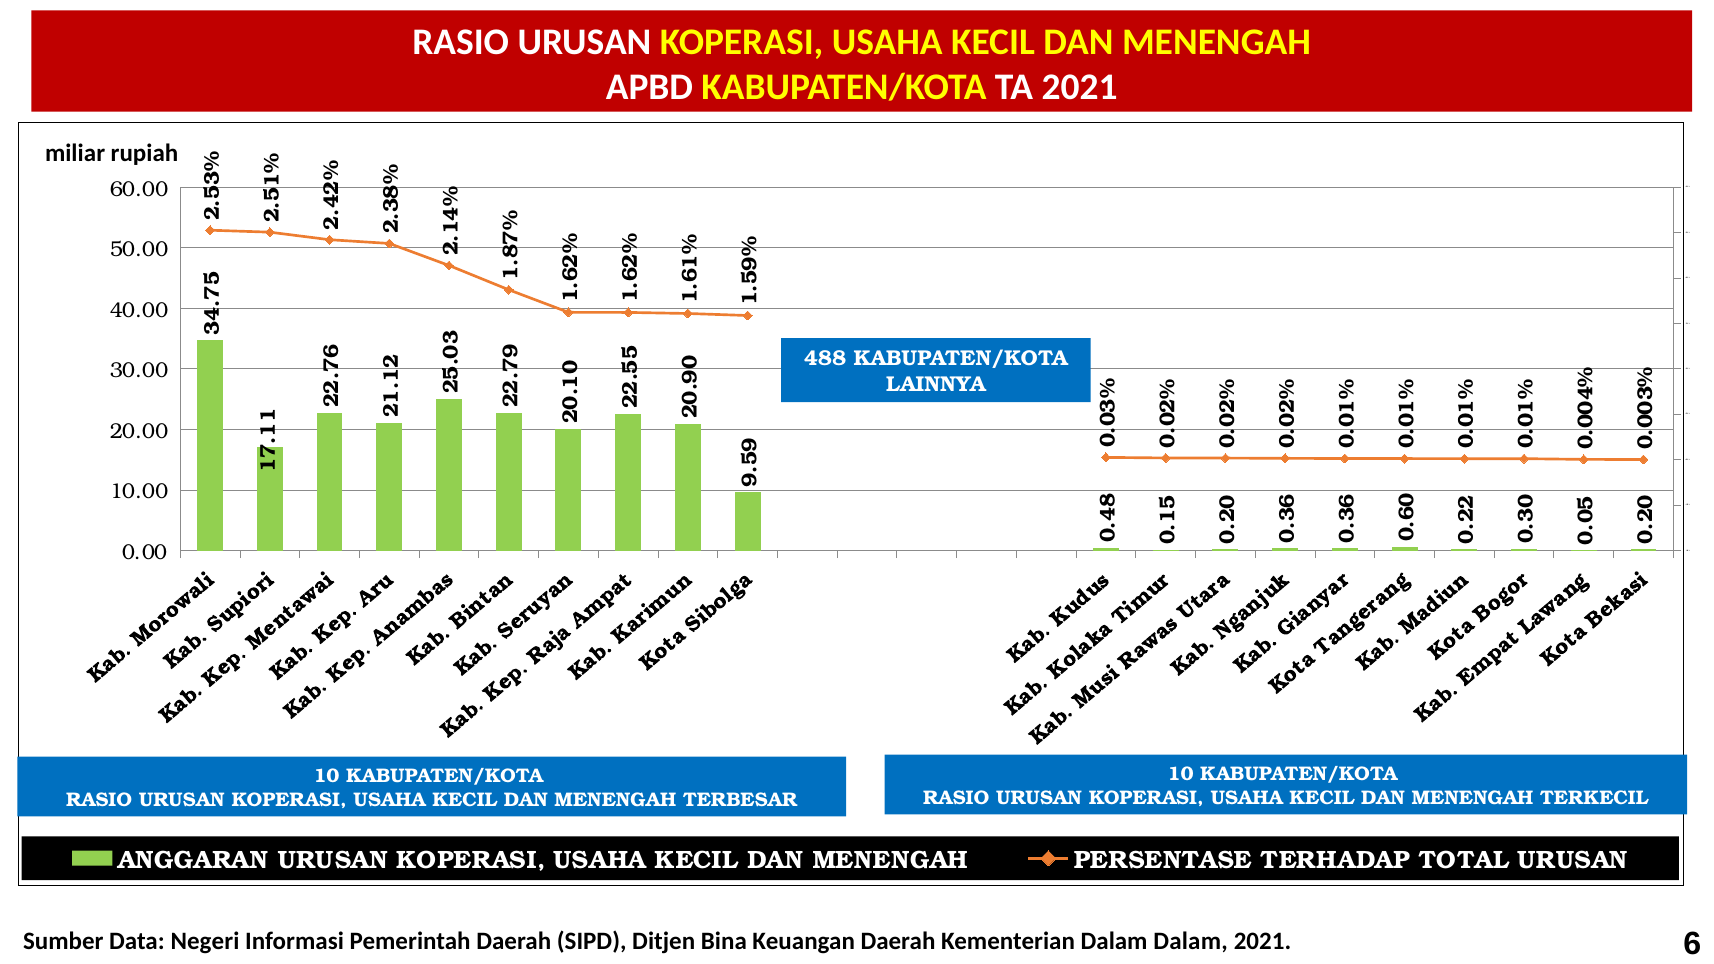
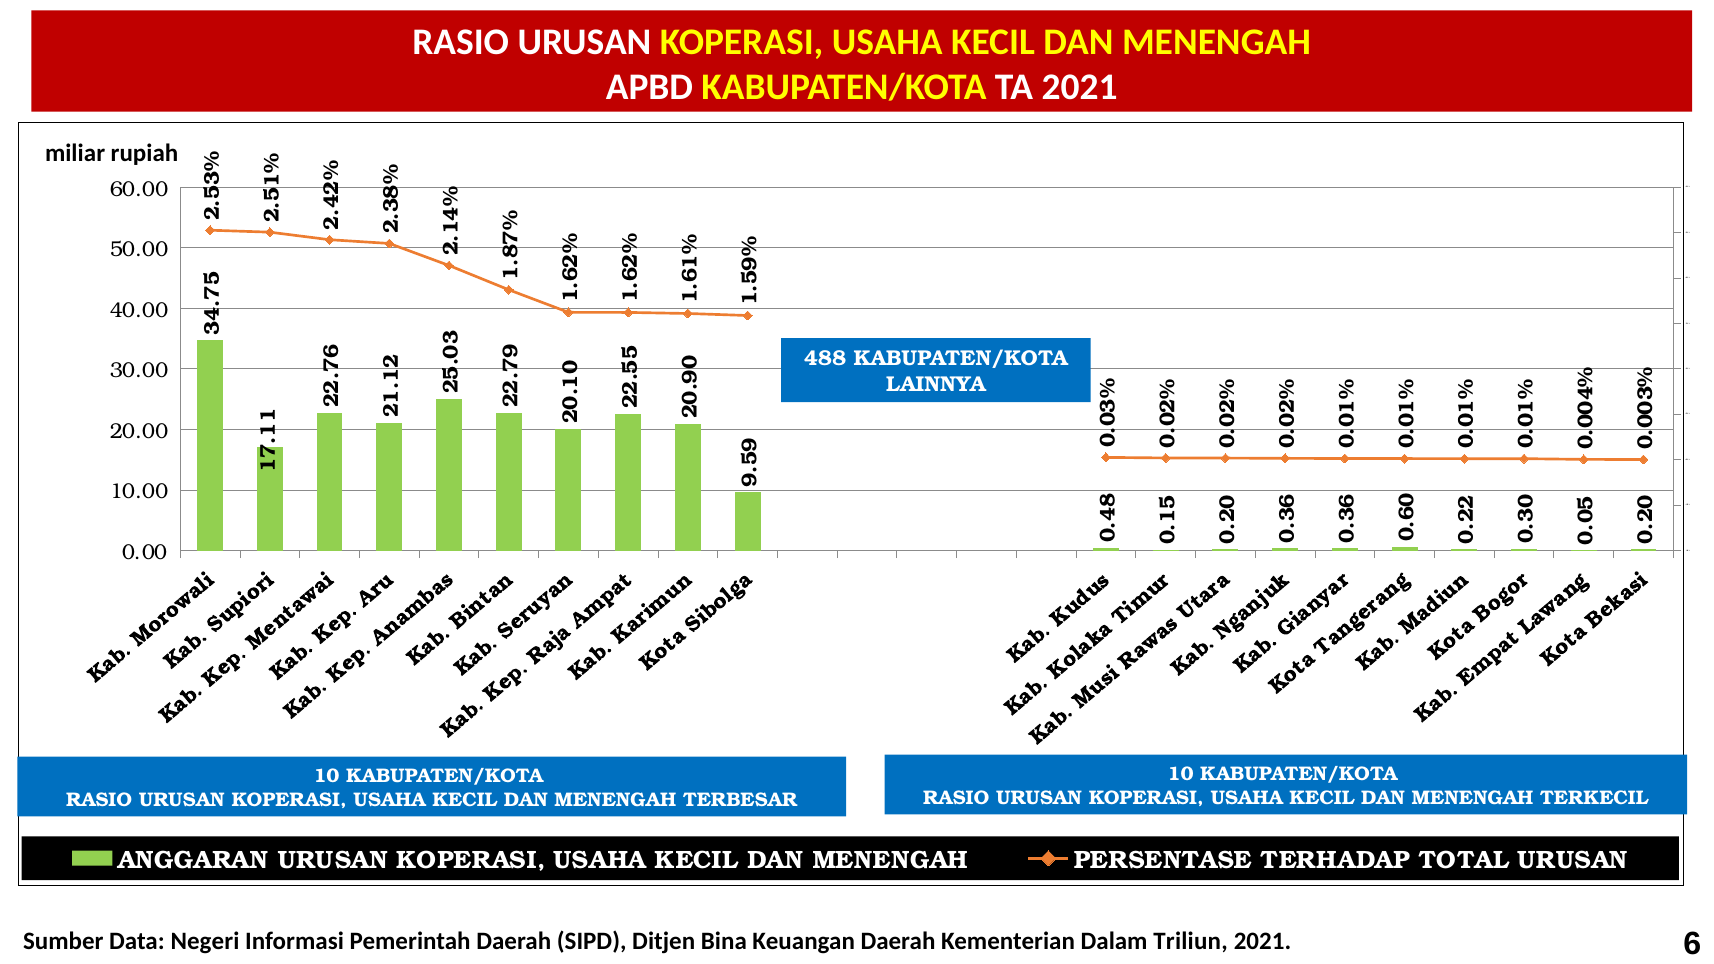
Dalam Dalam: Dalam -> Triliun (1191, 941)
